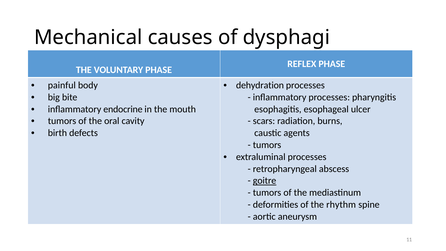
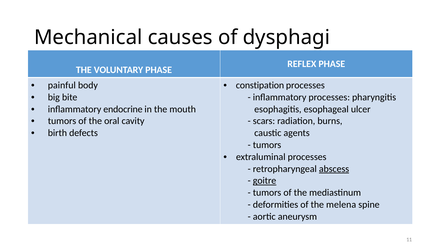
dehydration: dehydration -> constipation (260, 85)
abscess underline: none -> present (334, 169)
rhythm: rhythm -> melena (341, 205)
